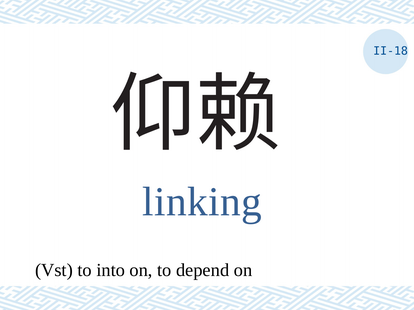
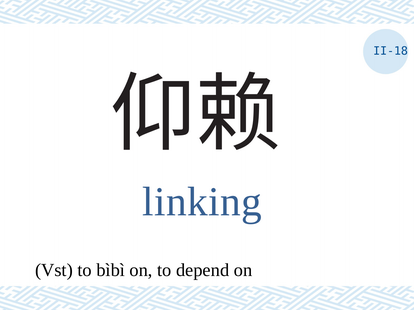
into: into -> bìbì (111, 271)
